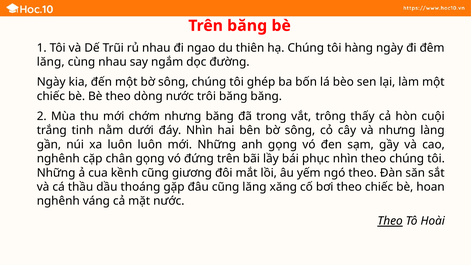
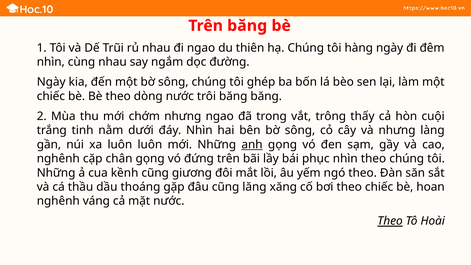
lăng: lăng -> nhìn (51, 62)
nhưng băng: băng -> ngao (220, 116)
anh underline: none -> present (252, 144)
